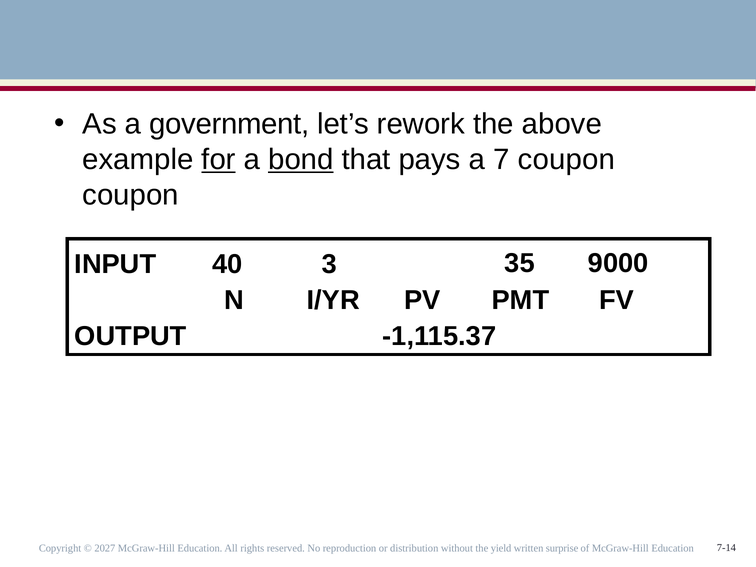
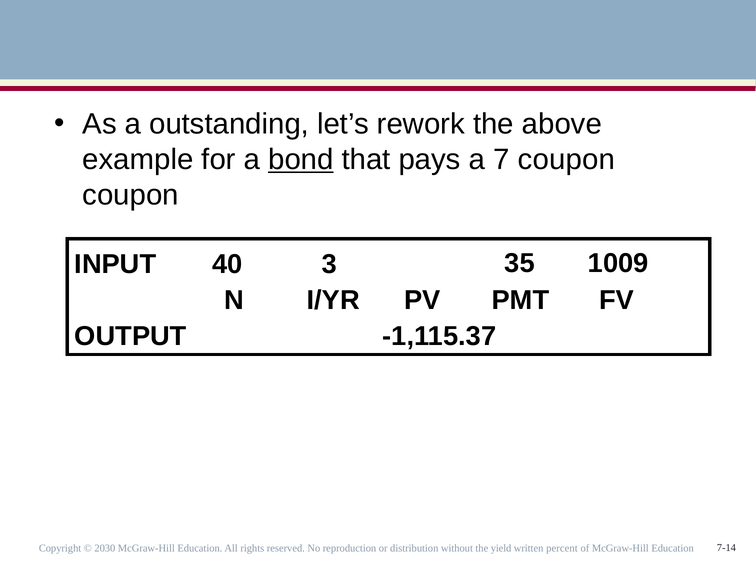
government: government -> outstanding (229, 124)
for underline: present -> none (219, 160)
9000: 9000 -> 1009 (618, 263)
2027: 2027 -> 2030 (105, 548)
surprise: surprise -> percent (562, 548)
